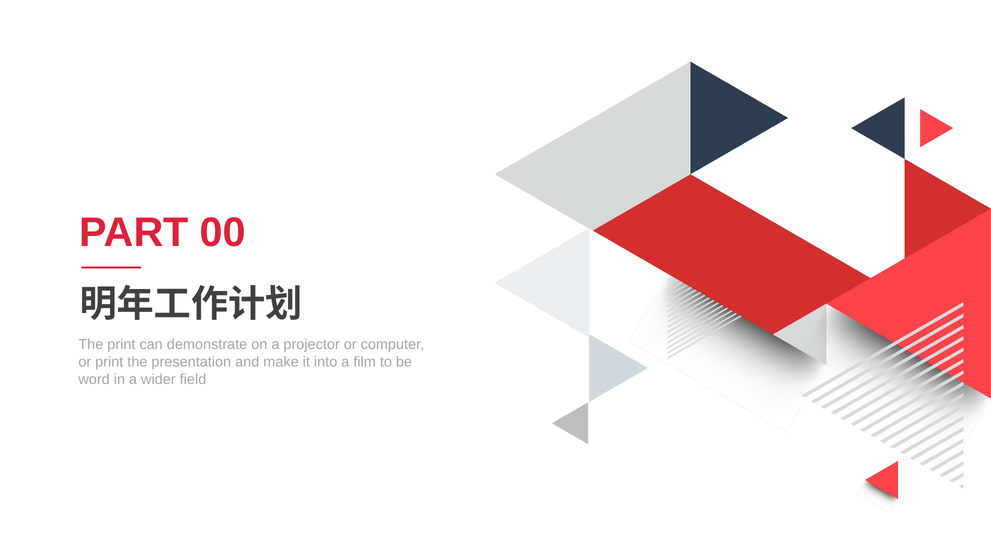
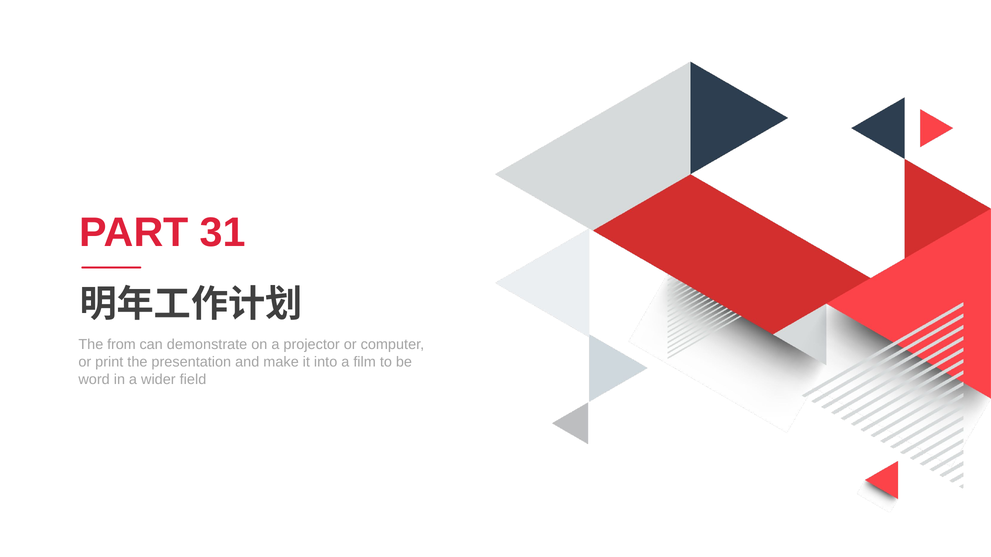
00: 00 -> 31 (223, 233)
The print: print -> from (121, 345)
